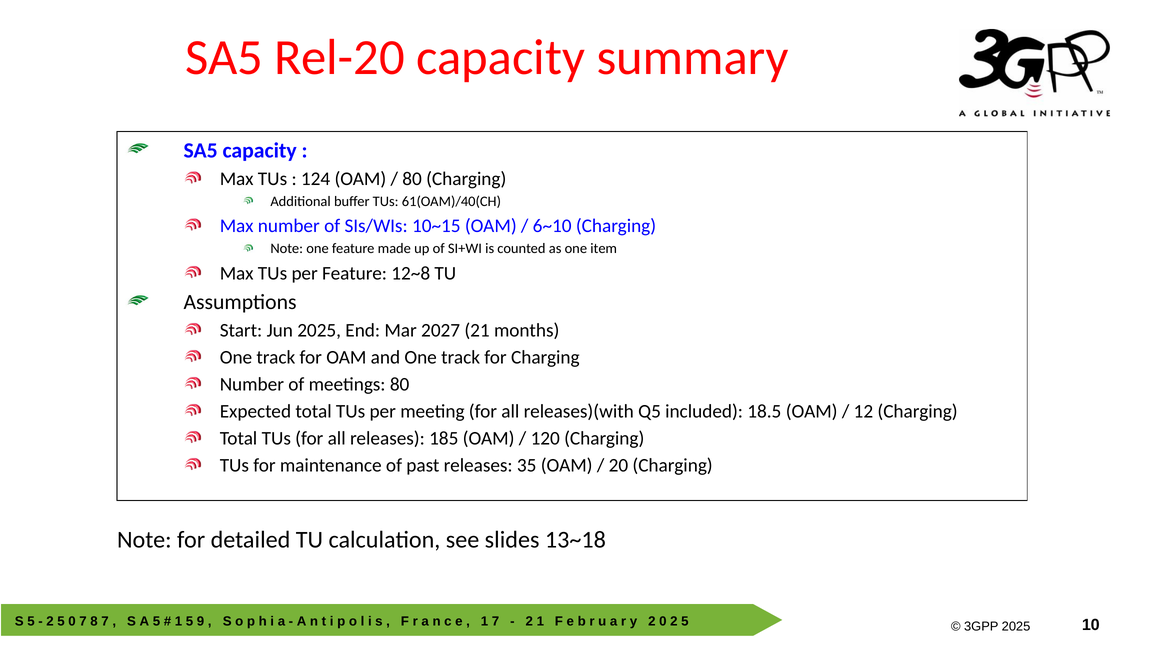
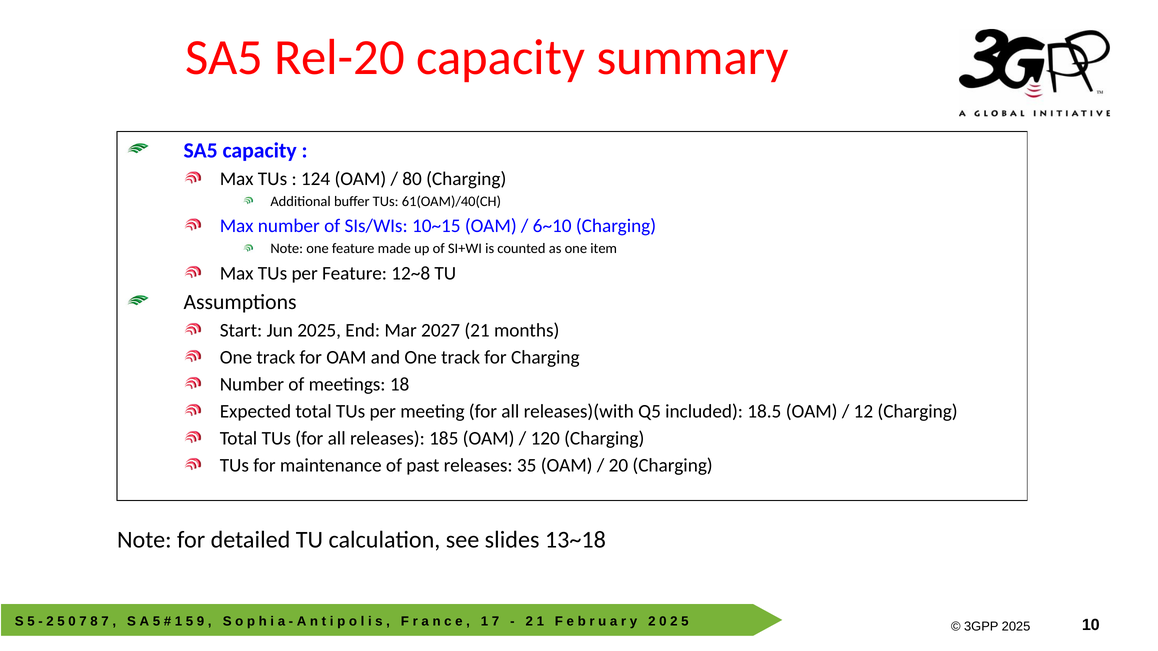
meetings 80: 80 -> 18 (400, 385)
